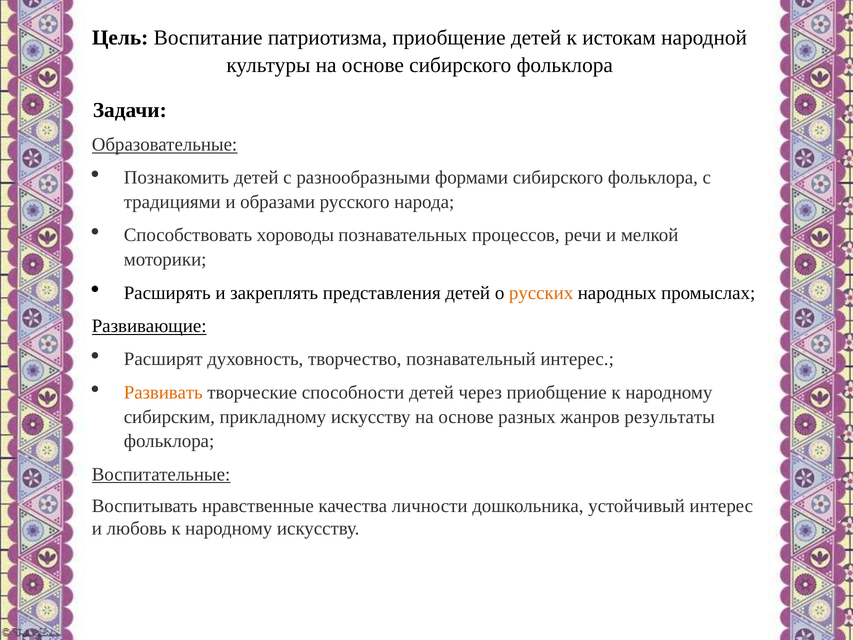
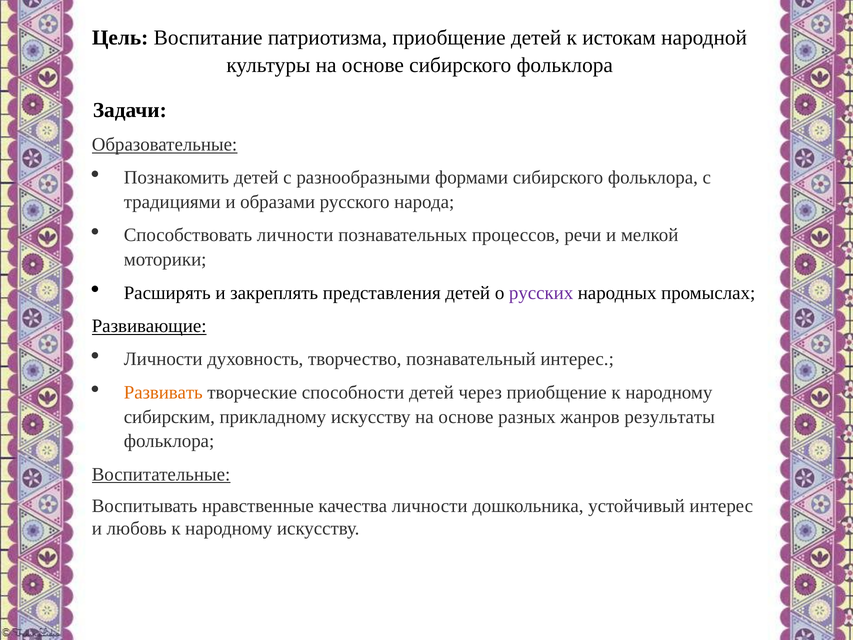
Способствовать хороводы: хороводы -> личности (295, 235)
русских colour: orange -> purple (541, 293)
Расширят: Расширят -> Личности (163, 359)
